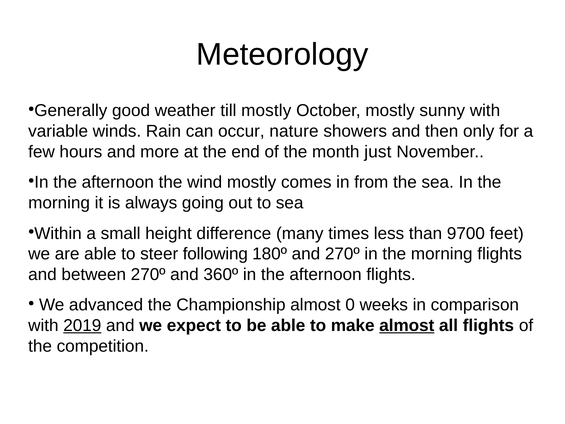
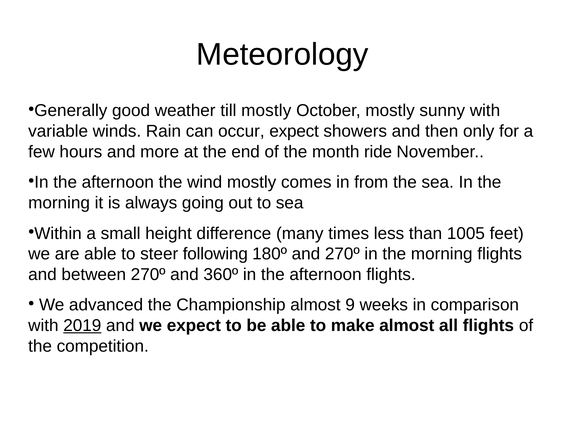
occur nature: nature -> expect (294, 131)
just: just -> ride (378, 152)
9700: 9700 -> 1005 (466, 233)
0: 0 -> 9 (350, 305)
almost underline: present -> none (407, 325)
